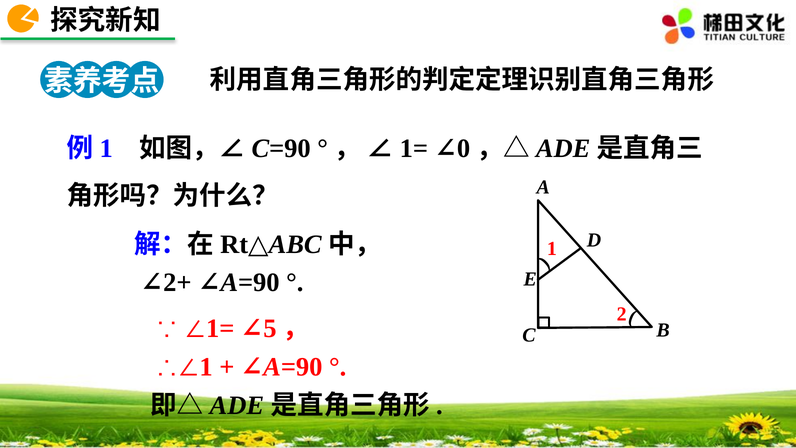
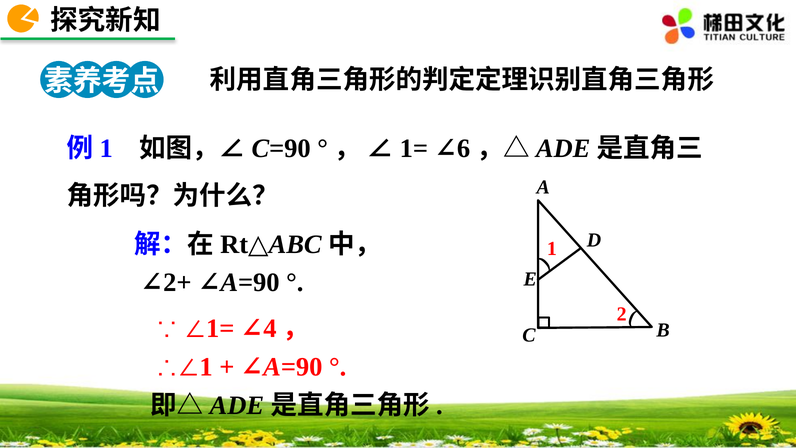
0: 0 -> 6 (464, 148)
5: 5 -> 4 (270, 328)
